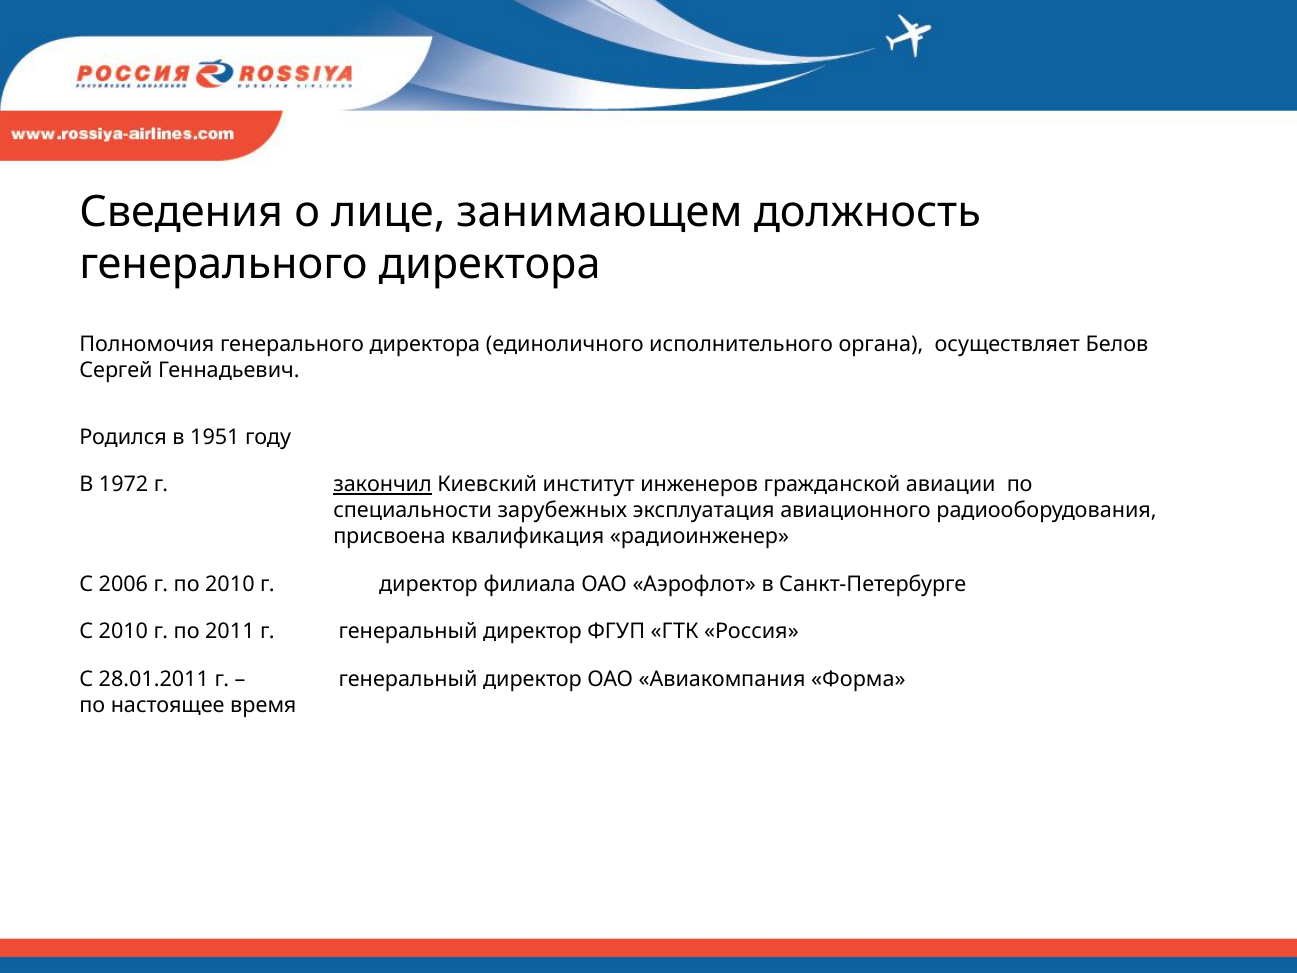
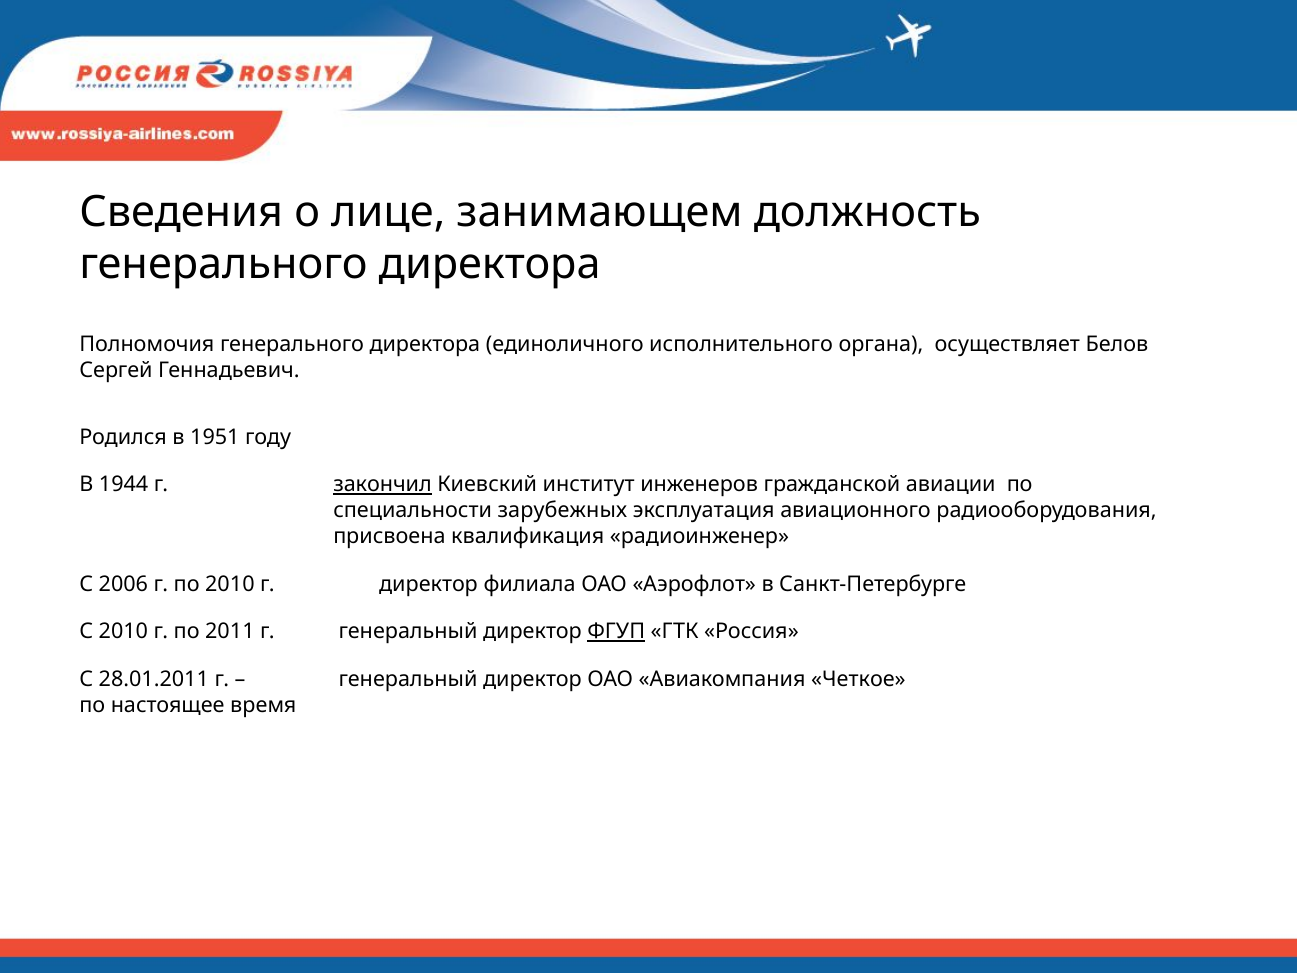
1972: 1972 -> 1944 (124, 485)
ФГУП underline: none -> present (616, 632)
Форма: Форма -> Четкое (858, 679)
